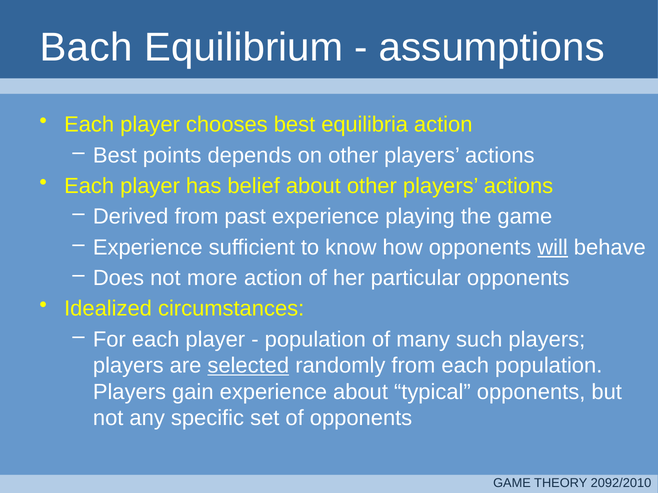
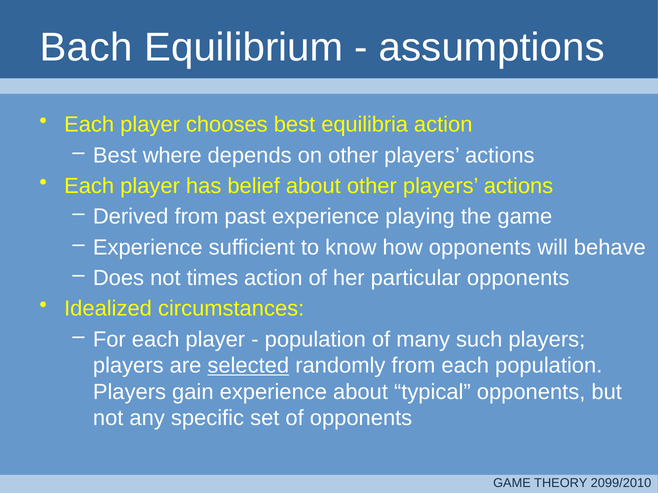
points: points -> where (172, 155)
will underline: present -> none (553, 248)
more: more -> times (212, 278)
2092/2010: 2092/2010 -> 2099/2010 (621, 483)
